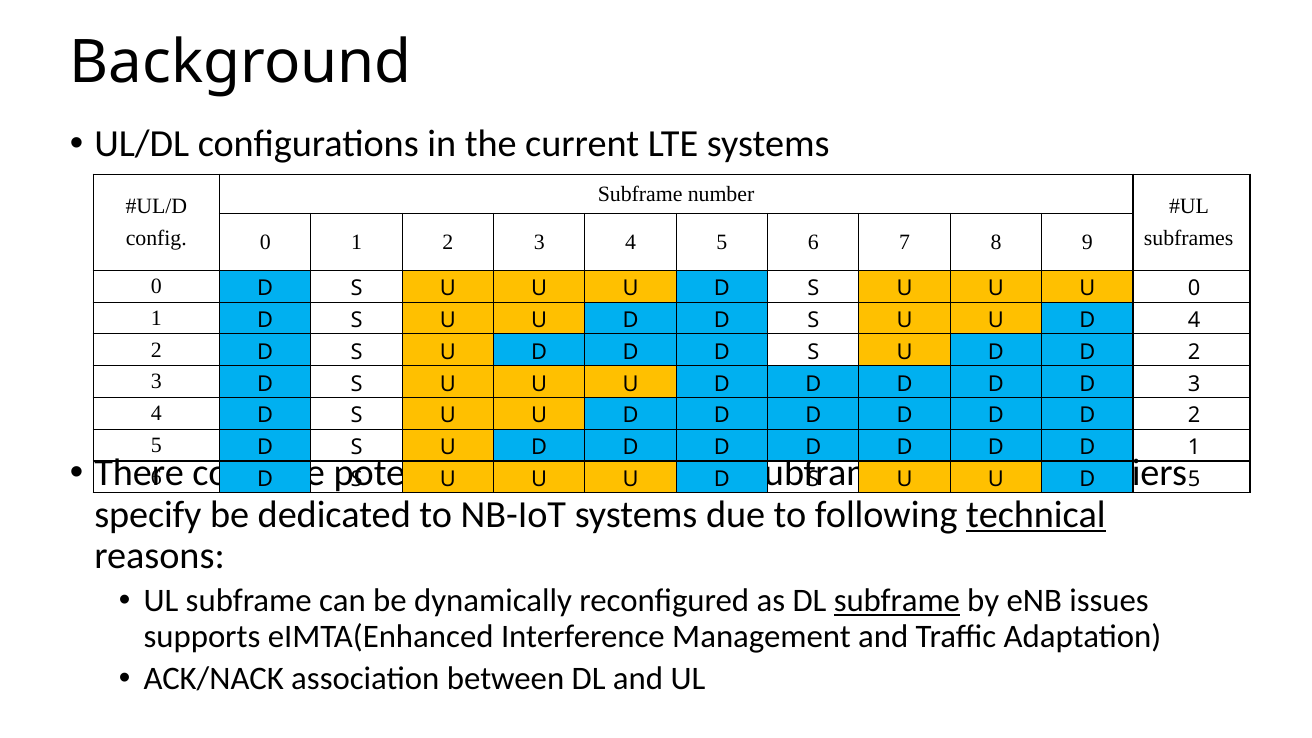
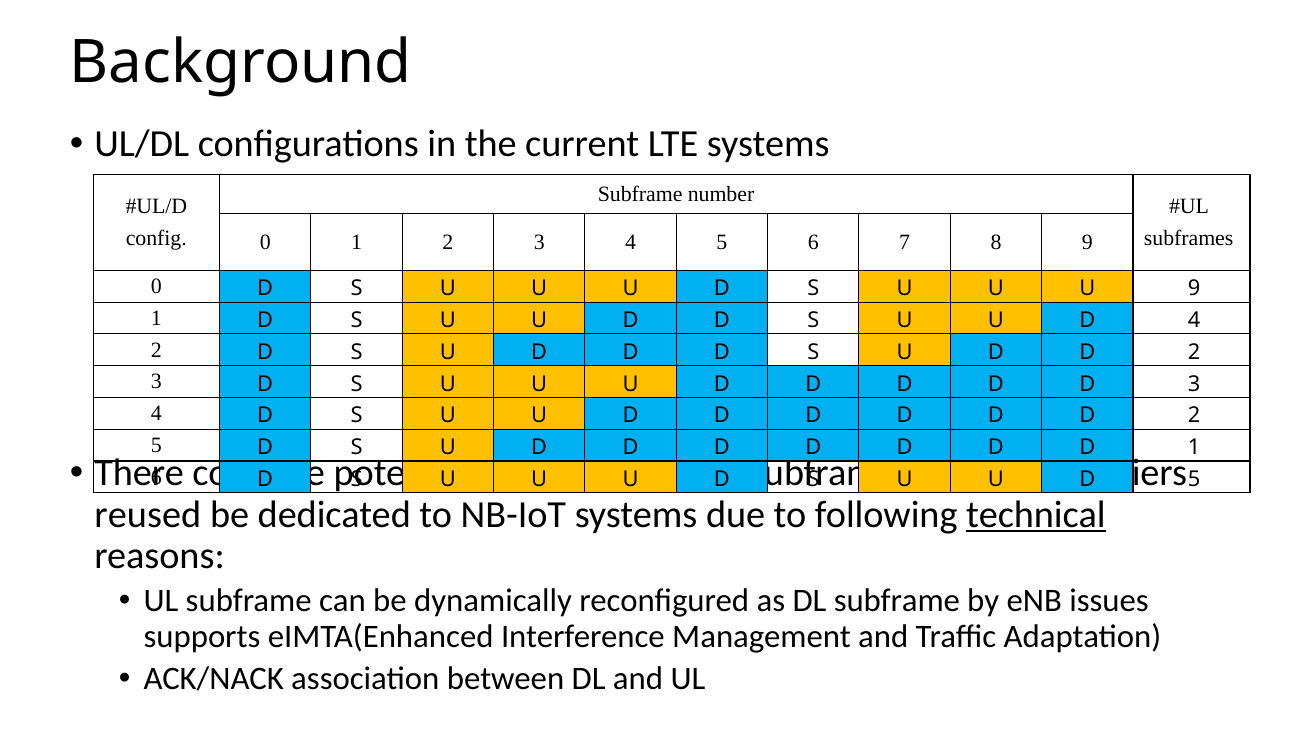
0: 0 -> 9 (1194, 288)
specify: specify -> reused (148, 515)
subframe underline: present -> none (897, 601)
